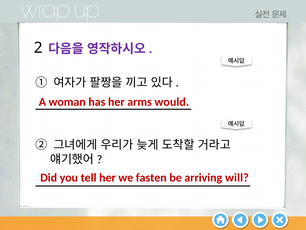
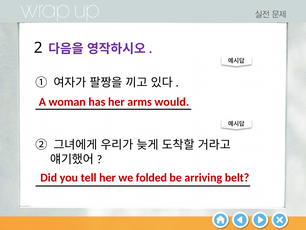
fasten: fasten -> folded (151, 177)
will: will -> belt (237, 177)
